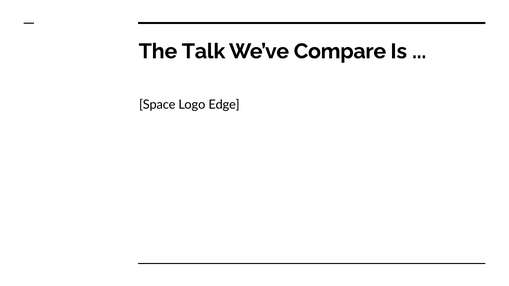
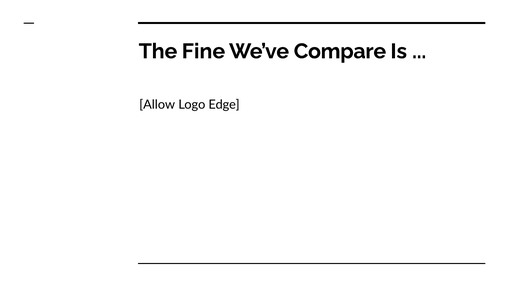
Talk: Talk -> Fine (203, 51)
Space: Space -> Allow (157, 105)
